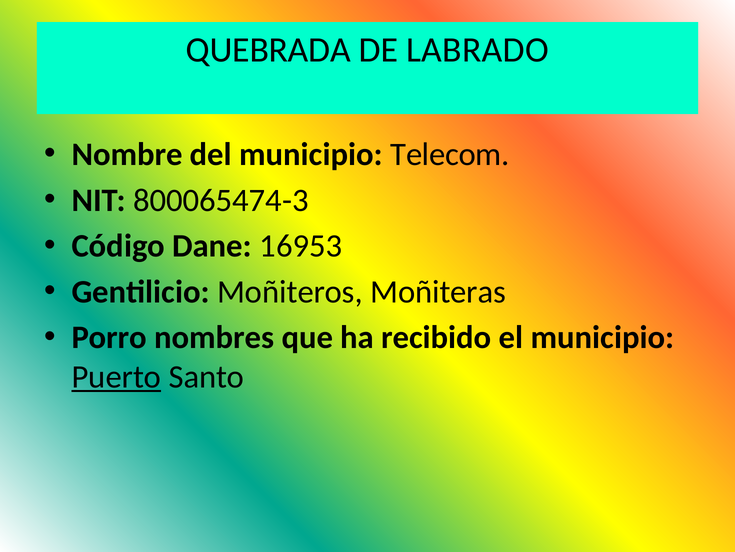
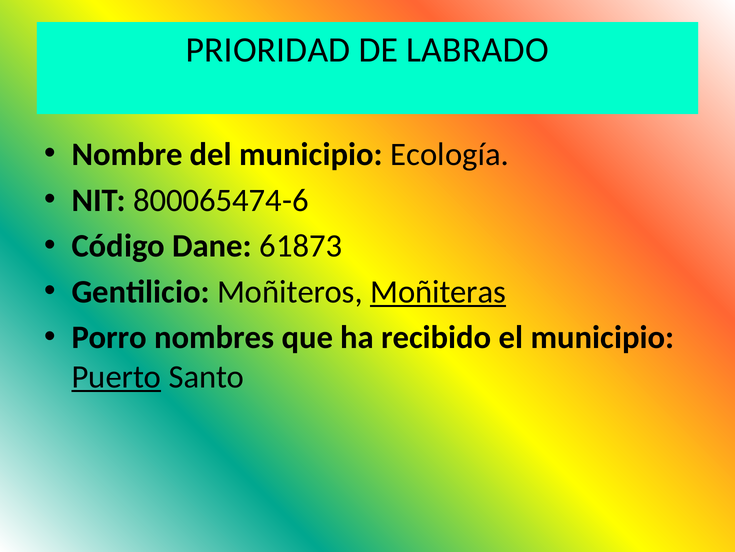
QUEBRADA: QUEBRADA -> PRIORIDAD (268, 50)
Telecom: Telecom -> Ecología (450, 154)
800065474-3: 800065474-3 -> 800065474-6 (221, 200)
16953: 16953 -> 61873 (301, 246)
Moñiteras underline: none -> present (438, 291)
